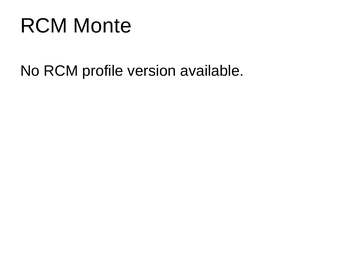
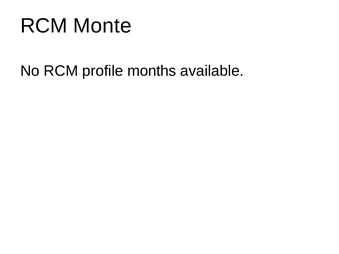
version: version -> months (152, 71)
